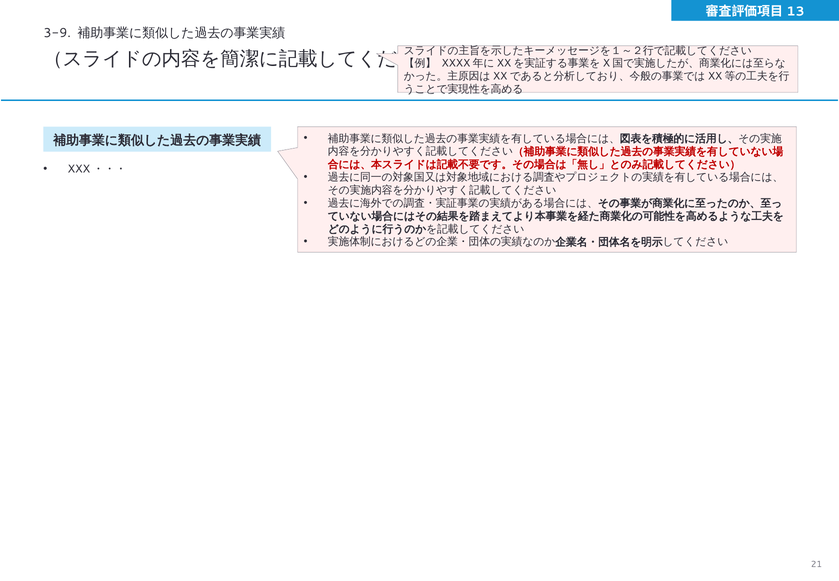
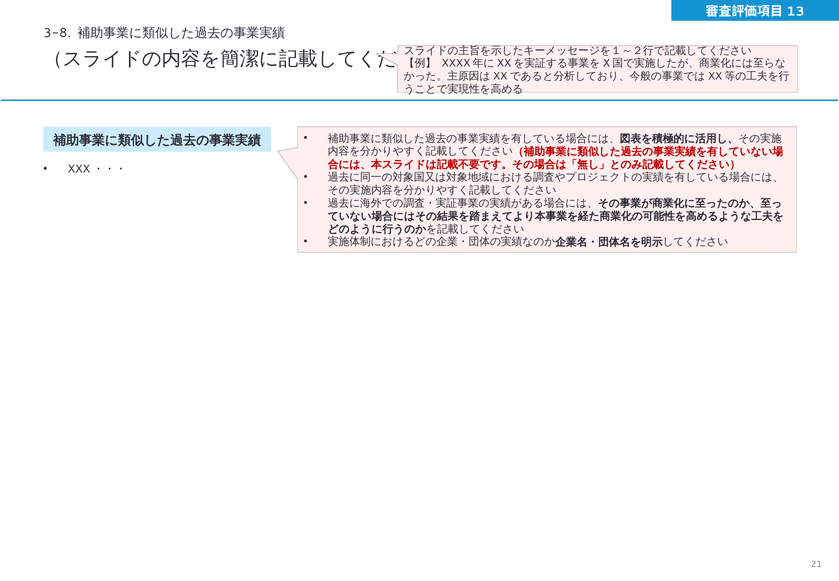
3-9: 3-9 -> 3-8 (57, 33)
